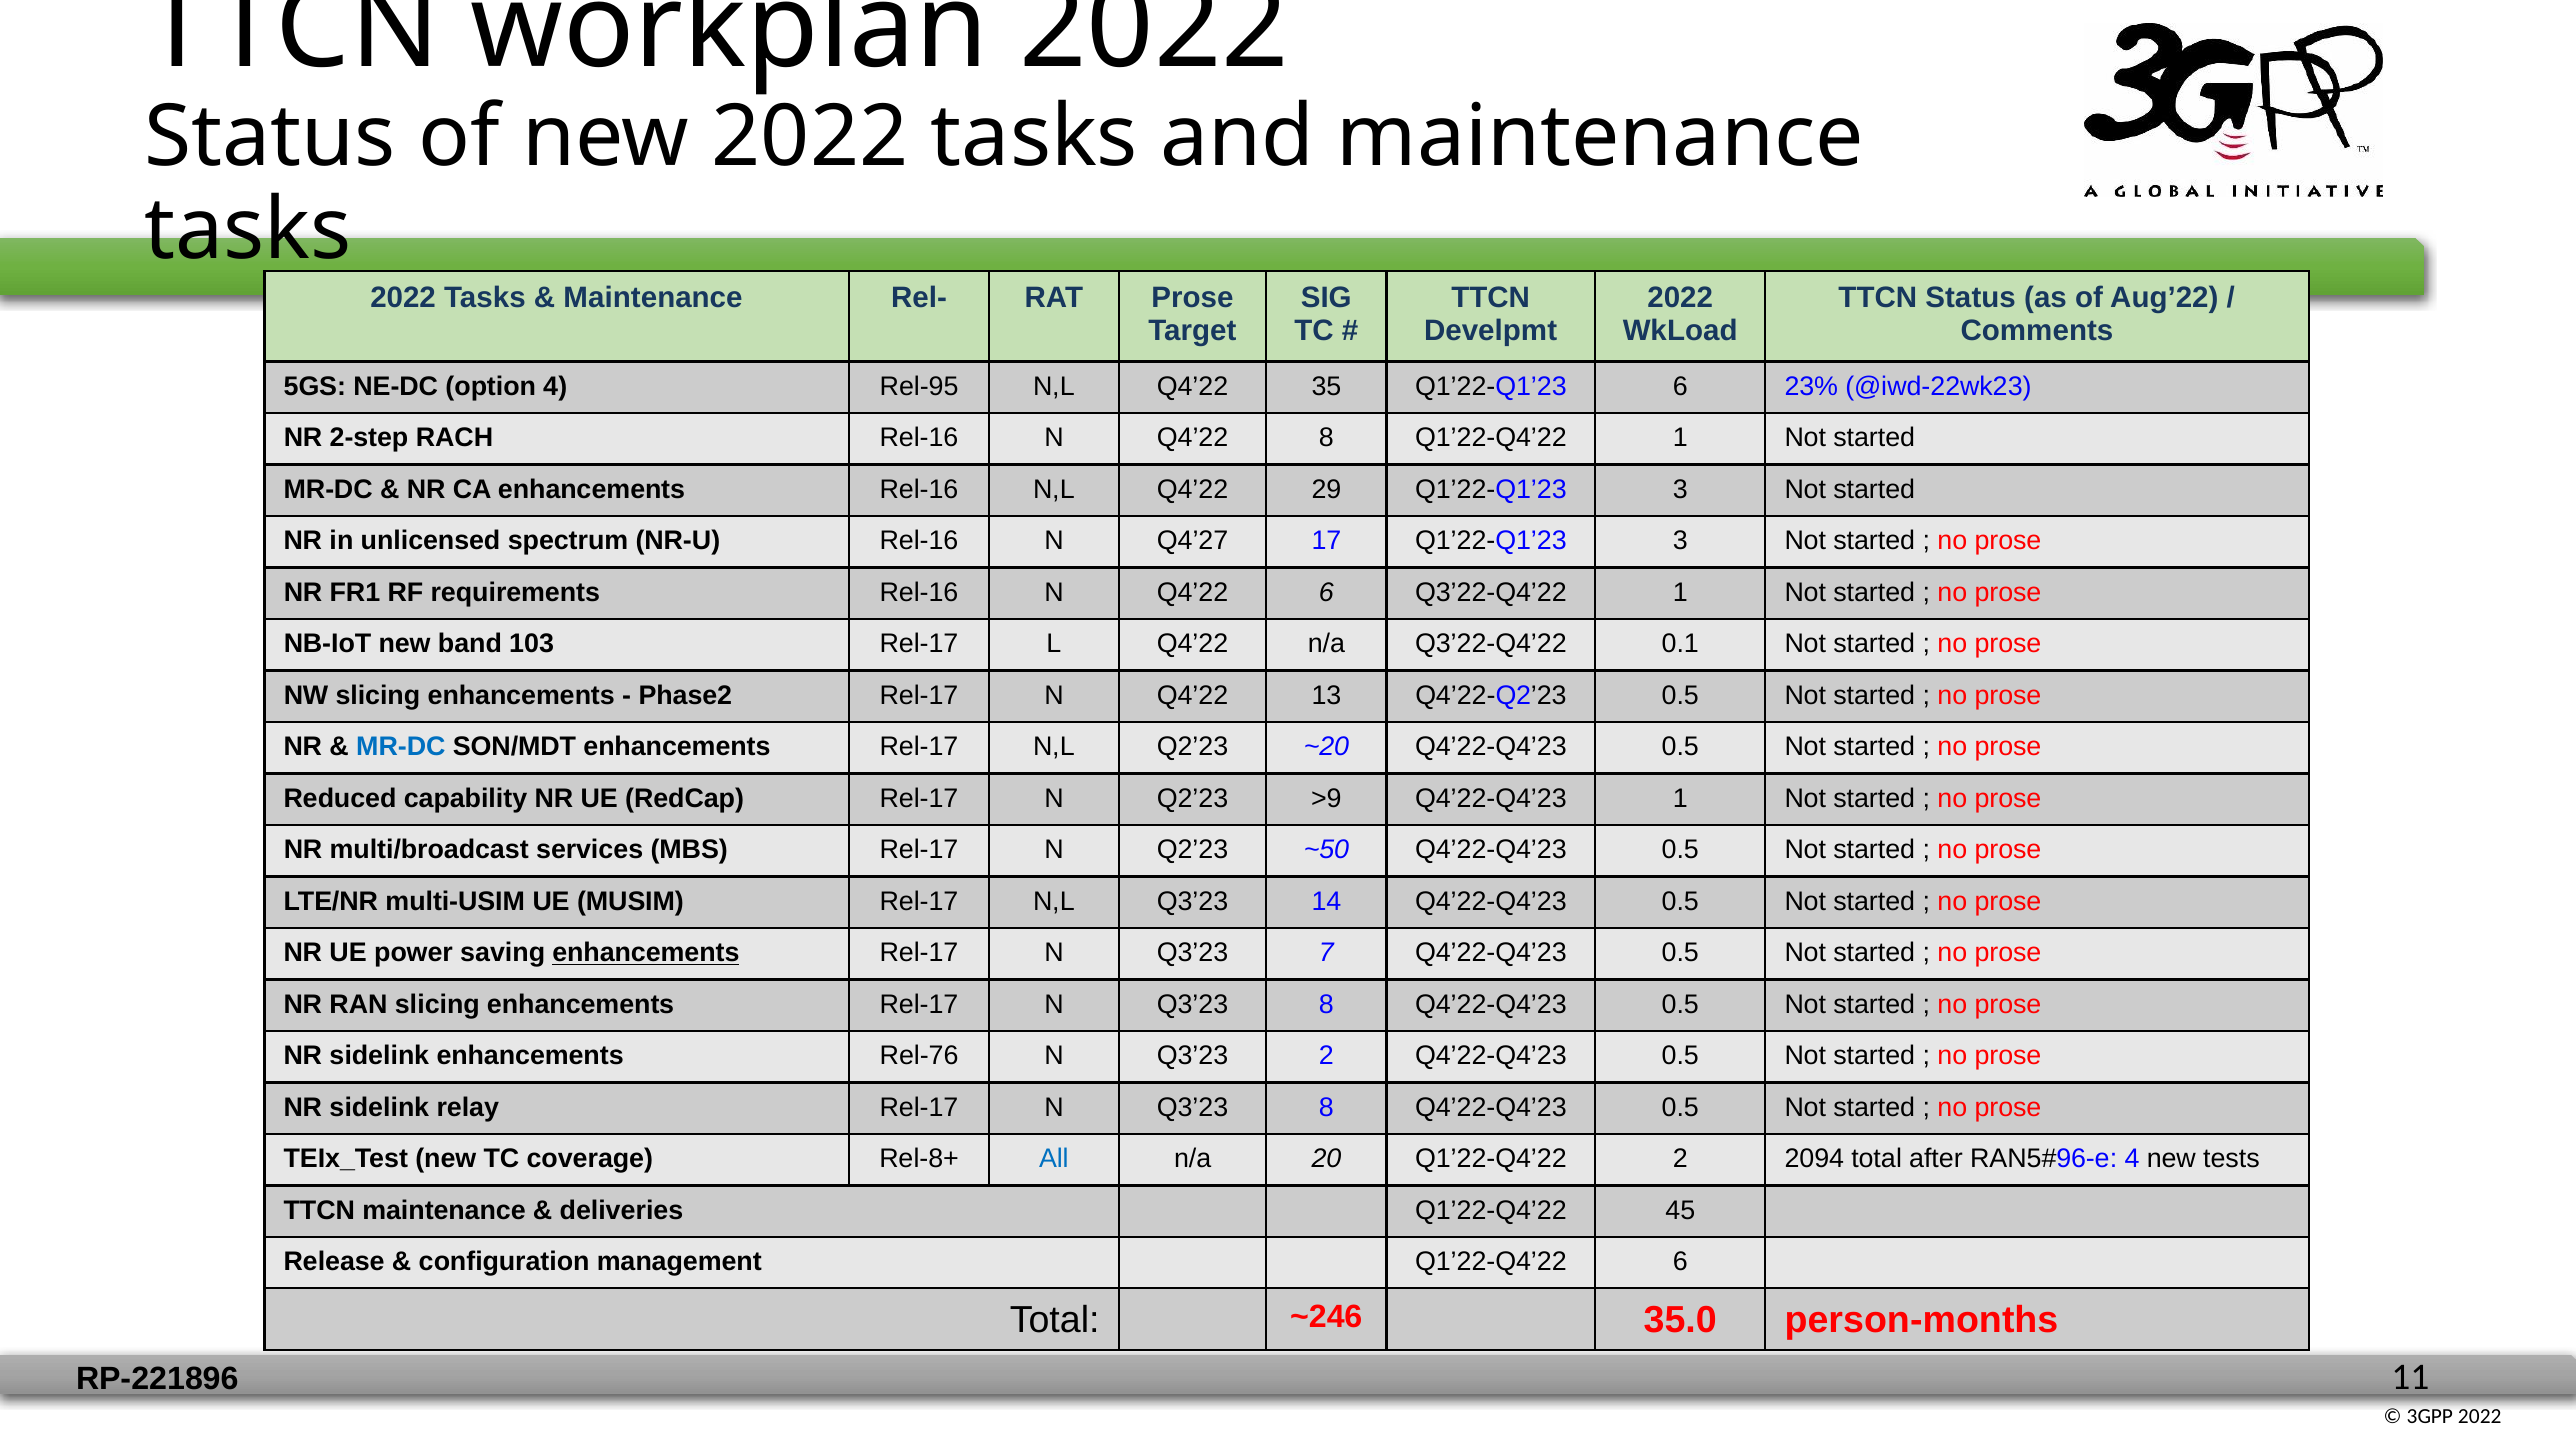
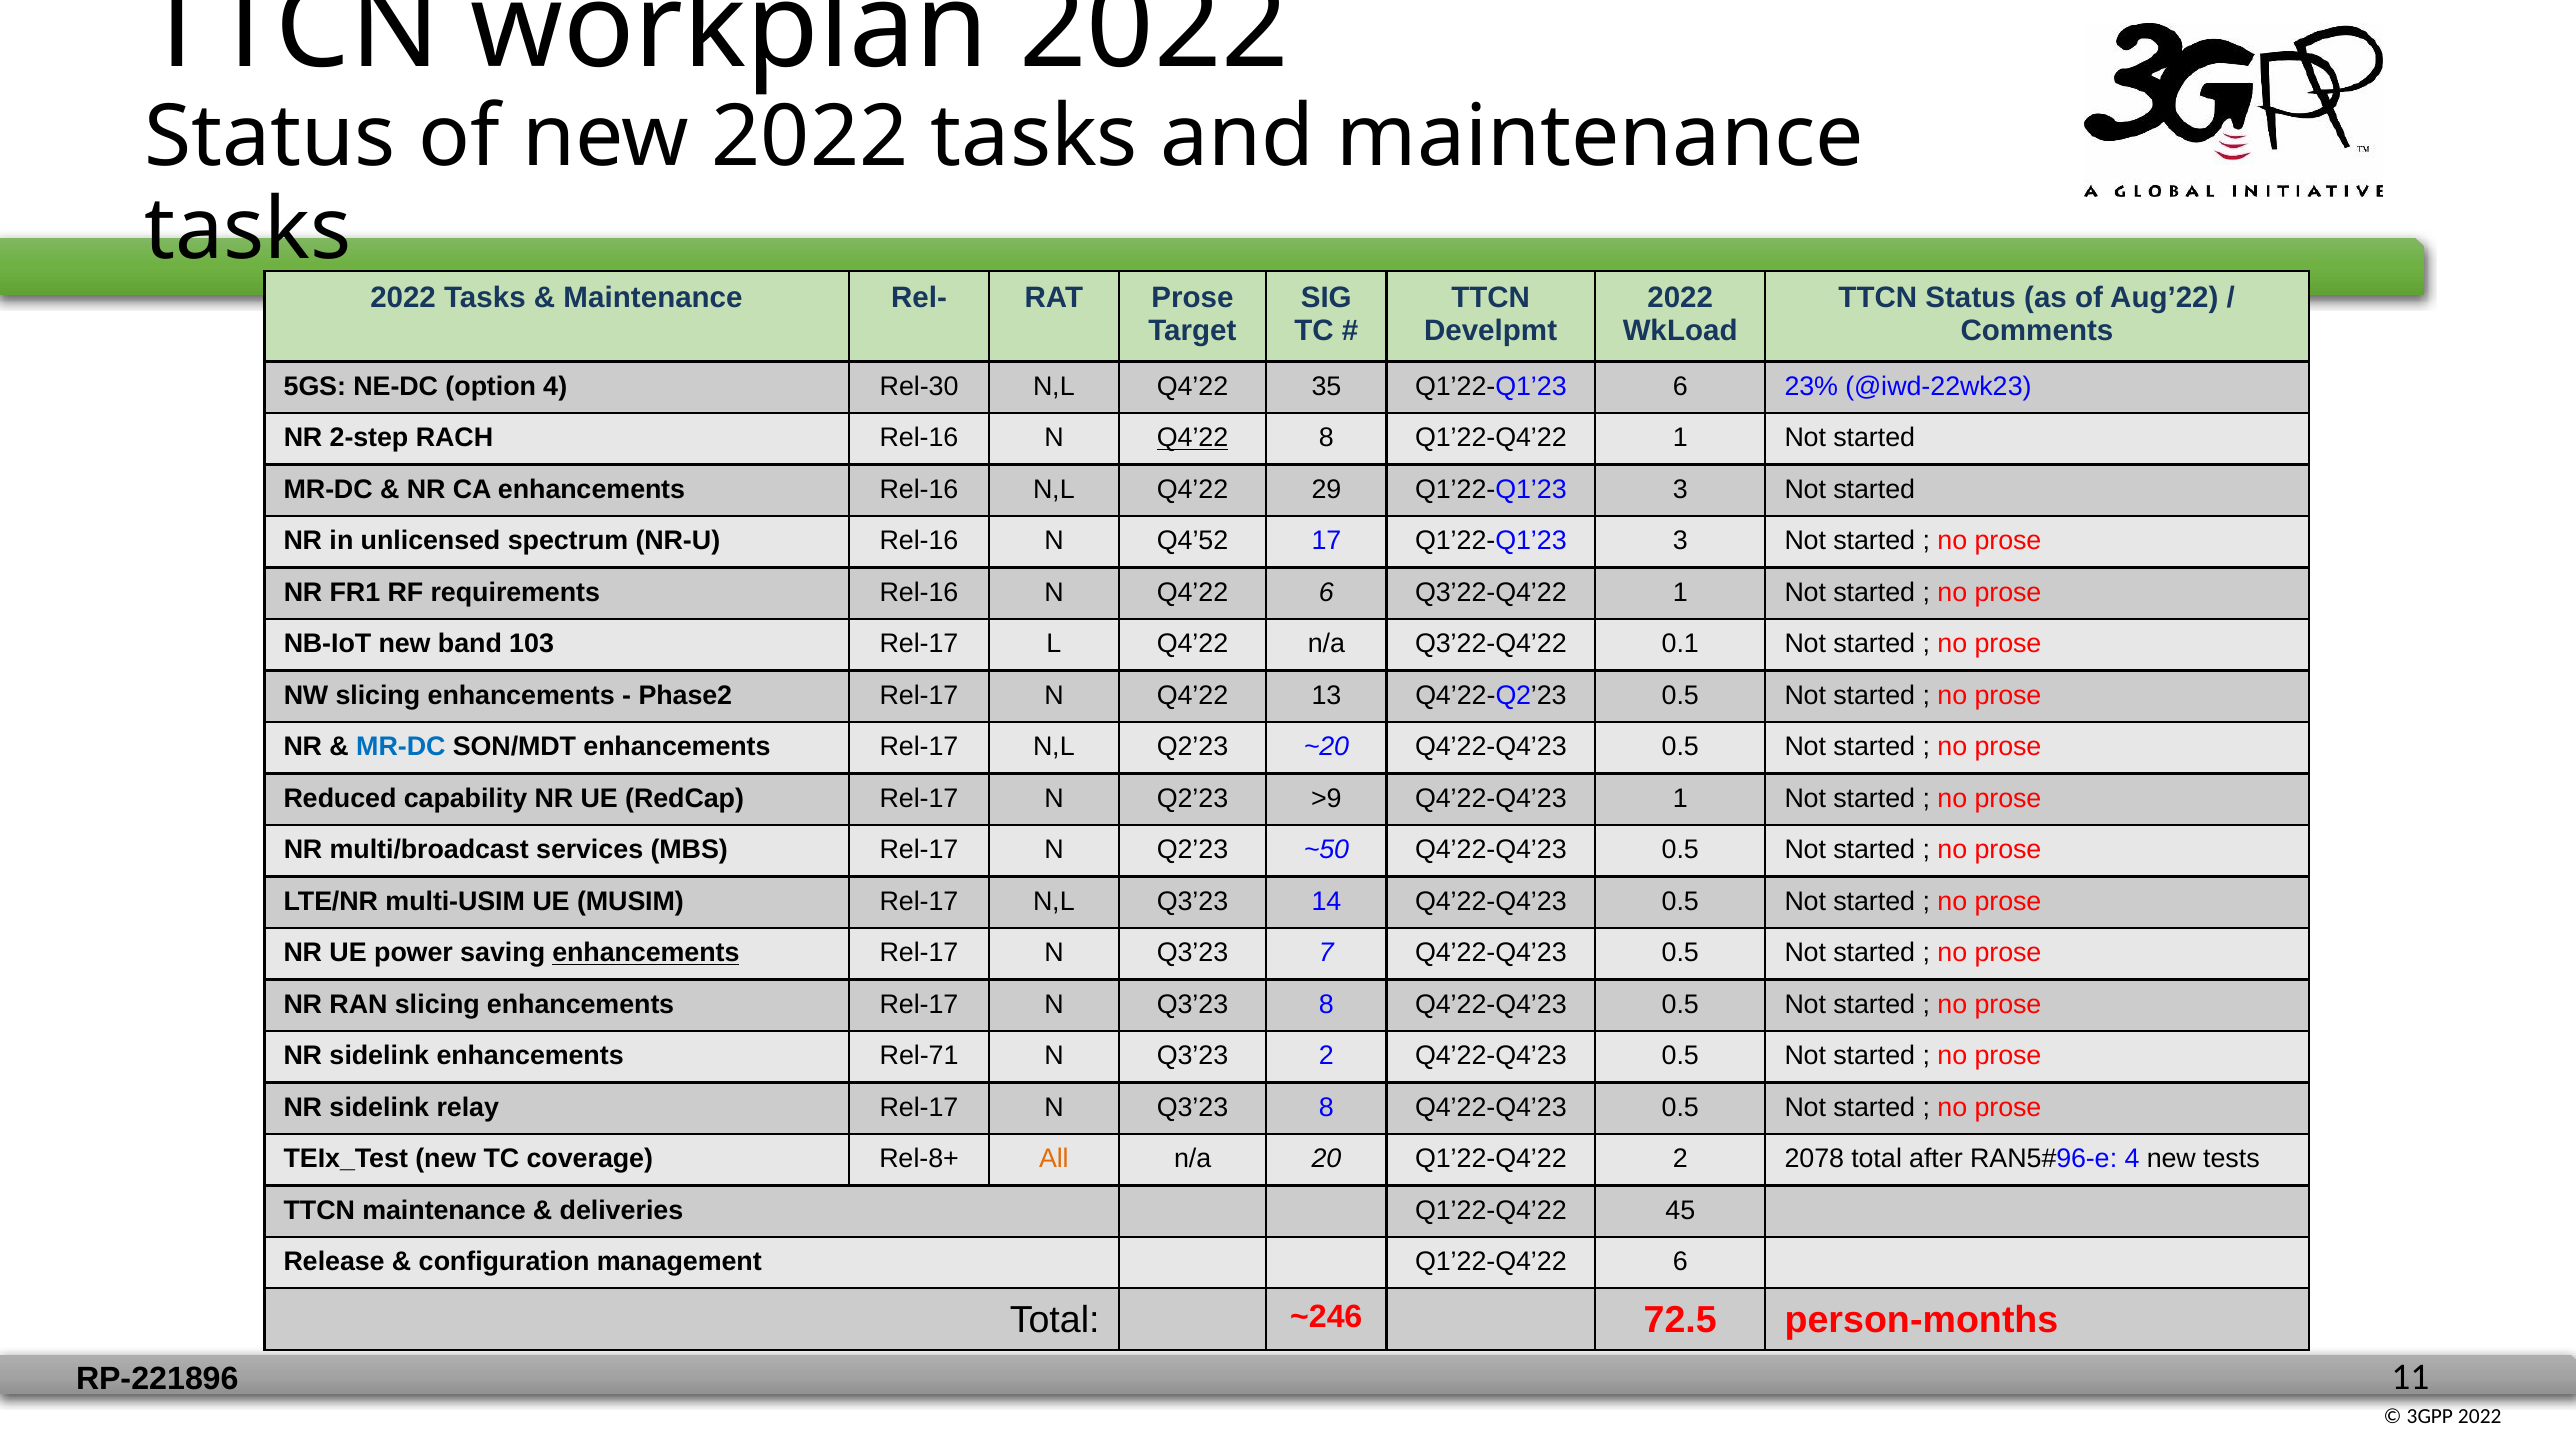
Rel-95: Rel-95 -> Rel-30 (919, 386)
Q4’22 underline: none -> present (1193, 438)
Q4’27: Q4’27 -> Q4’52 (1193, 541)
Rel-76: Rel-76 -> Rel-71 (919, 1056)
All colour: blue -> orange (1054, 1159)
2094: 2094 -> 2078 (1814, 1159)
35.0: 35.0 -> 72.5 (1680, 1320)
